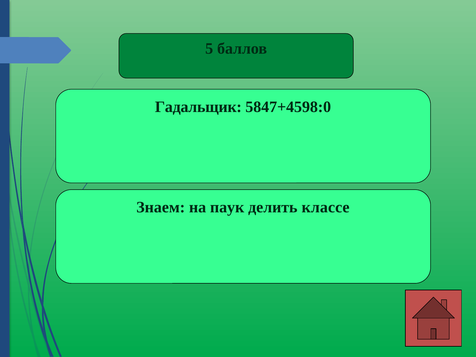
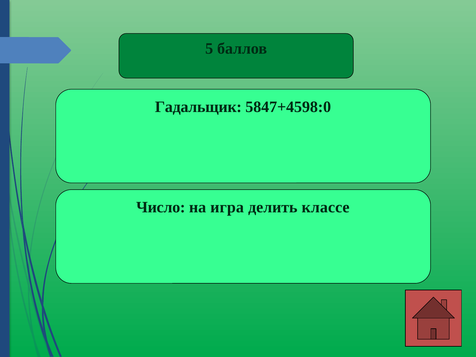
Знаем: Знаем -> Число (161, 207)
паук: паук -> игра (227, 207)
